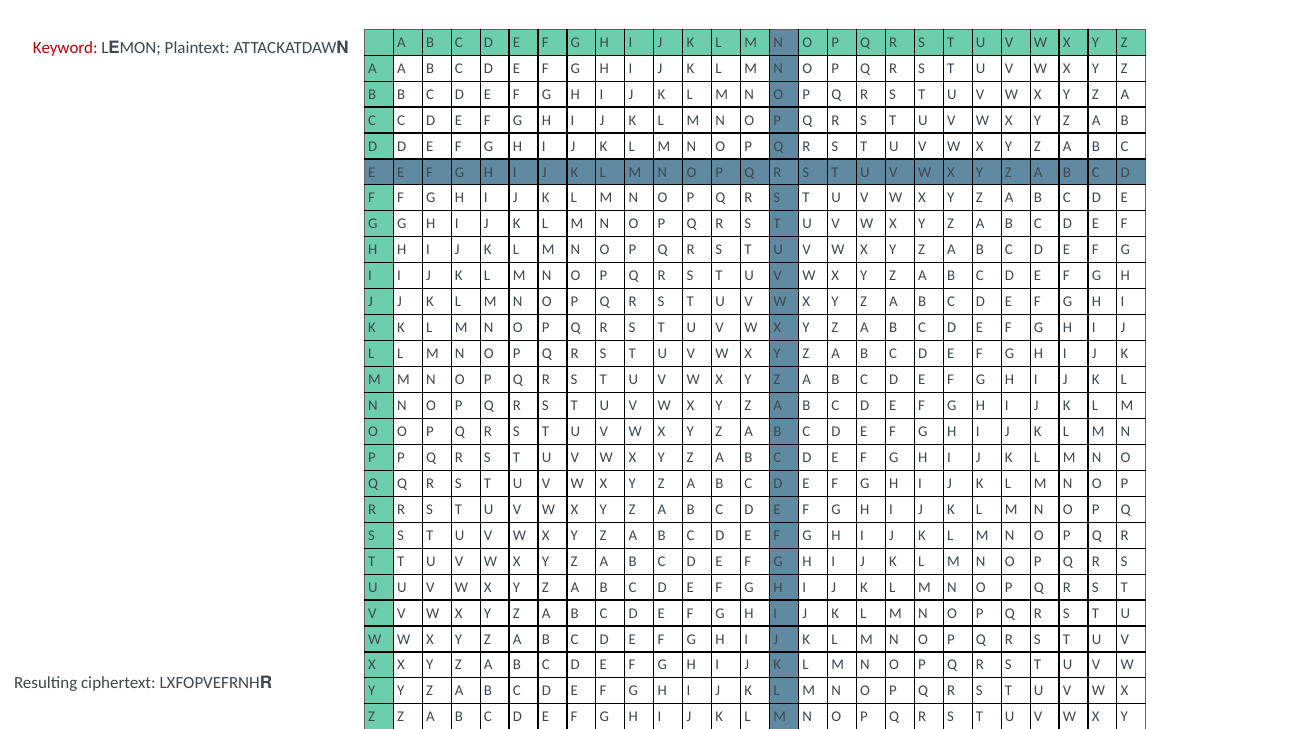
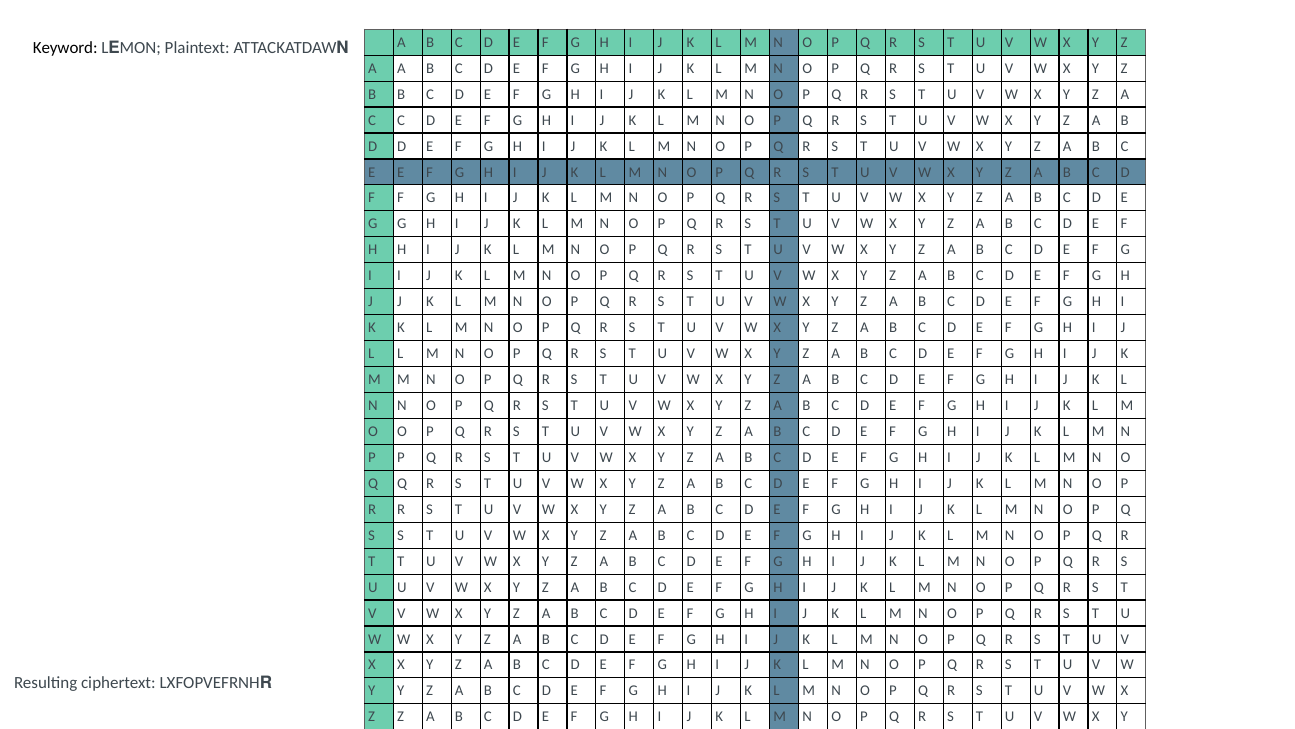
Keyword colour: red -> black (65, 48)
